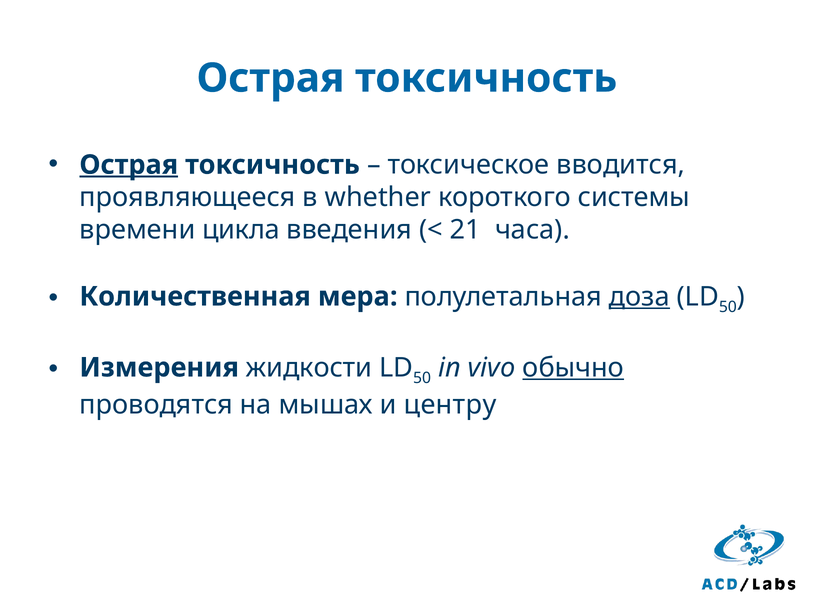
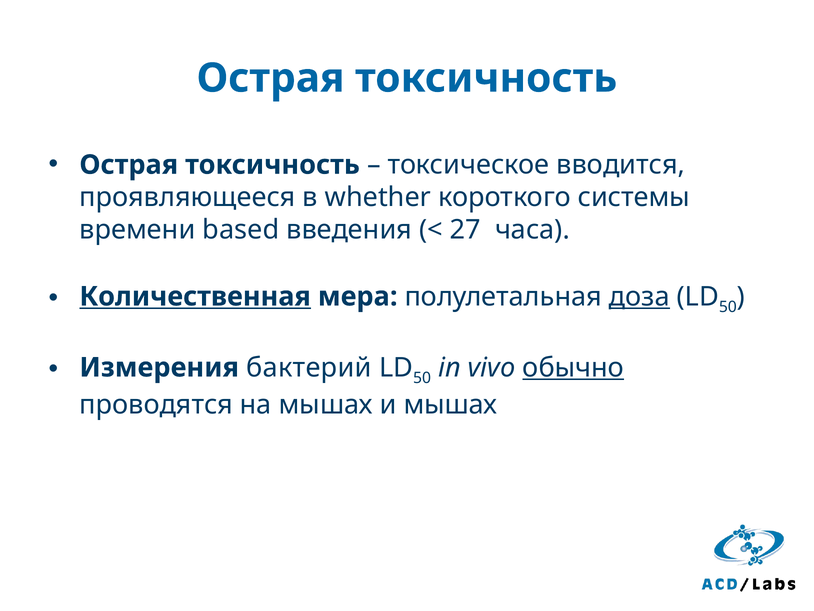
Острая underline: present -> none (129, 165)
цикла: цикла -> based (241, 230)
21: 21 -> 27 (465, 230)
Количественная underline: none -> present (195, 296)
жидкости: жидкости -> бактерий (309, 367)
и центру: центру -> мышах (450, 404)
